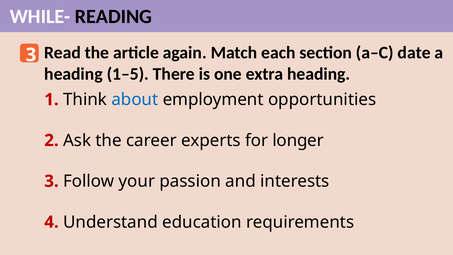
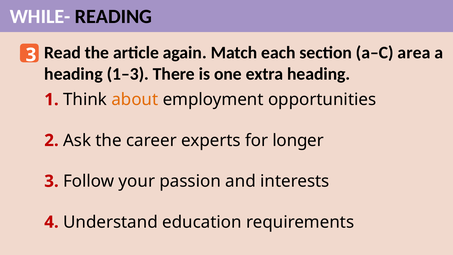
date: date -> area (414, 53)
1–5: 1–5 -> 1–3 (128, 74)
about colour: blue -> orange (135, 100)
